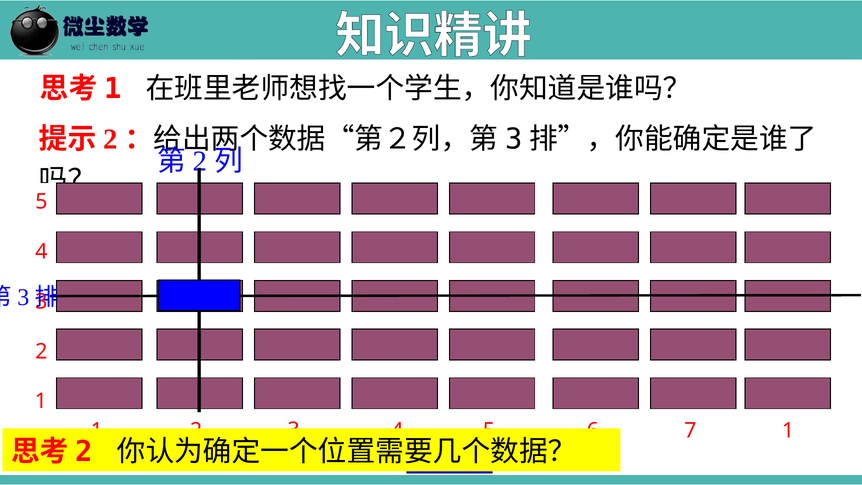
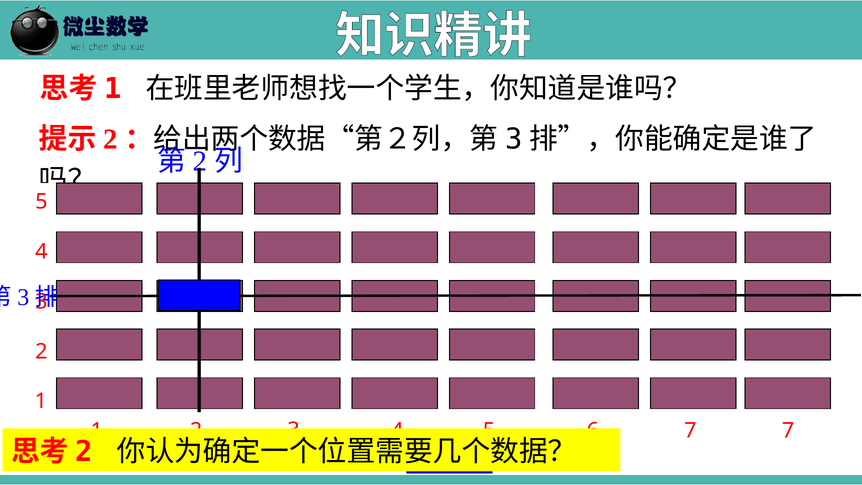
7 1: 1 -> 7 (788, 430)
